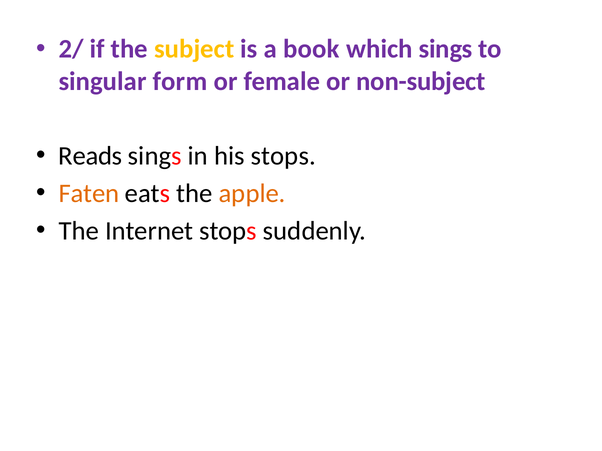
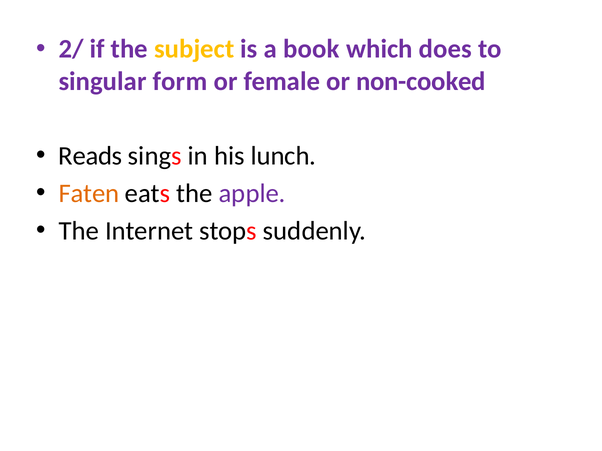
which sings: sings -> does (445, 49)
non-subject: non-subject -> non-cooked (421, 81)
his stops: stops -> lunch (283, 156)
apple colour: orange -> purple (252, 194)
